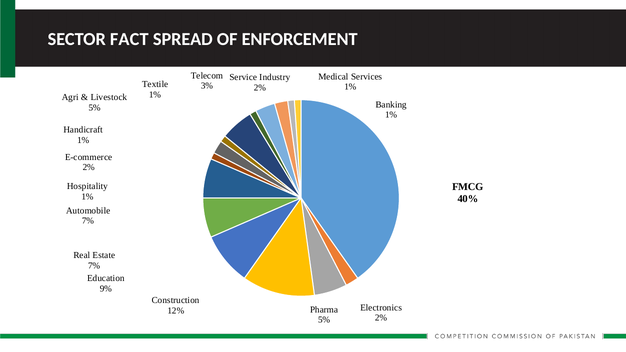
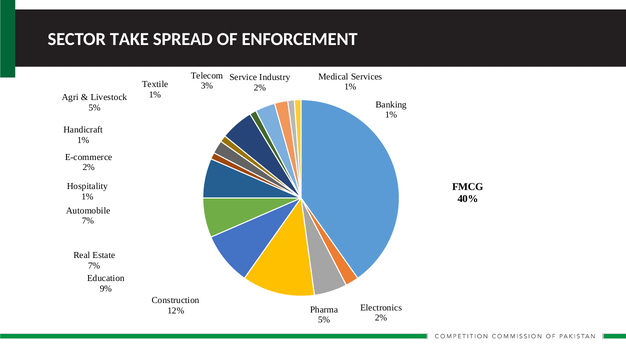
FACT: FACT -> TAKE (129, 39)
